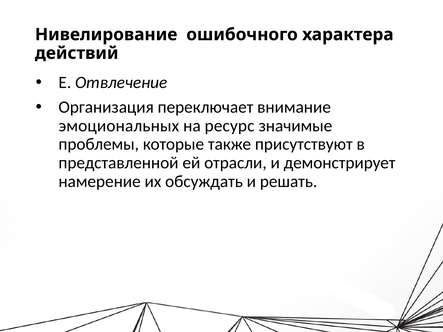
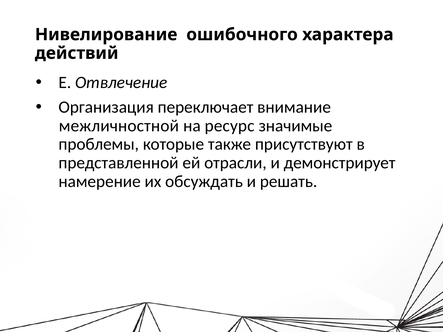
эмоциональных: эмоциональных -> межличностной (119, 126)
